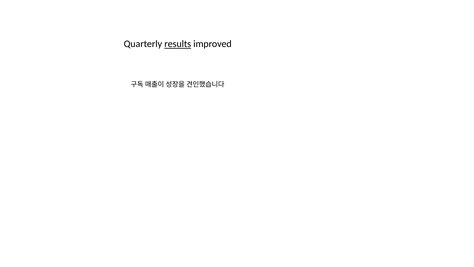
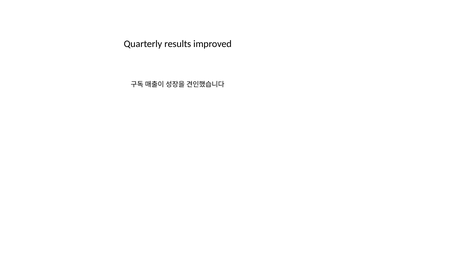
results underline: present -> none (178, 44)
